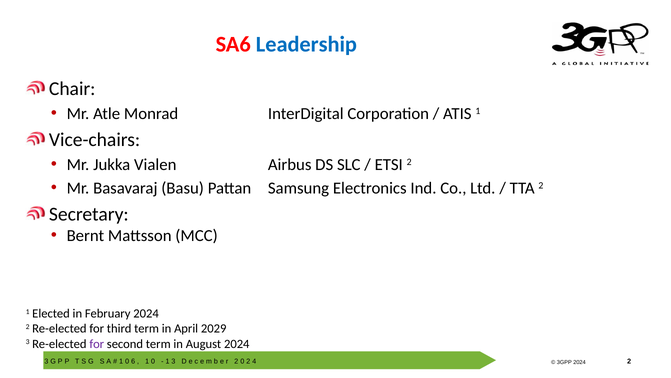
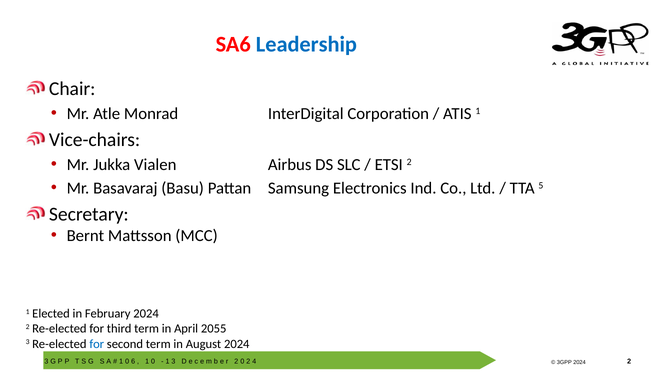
TTA 2: 2 -> 5 (541, 185)
2029: 2029 -> 2055 (214, 328)
for colour: purple -> blue (97, 343)
